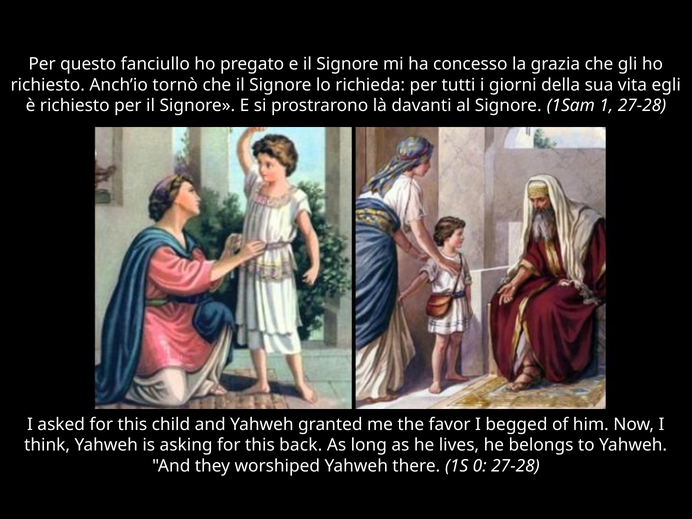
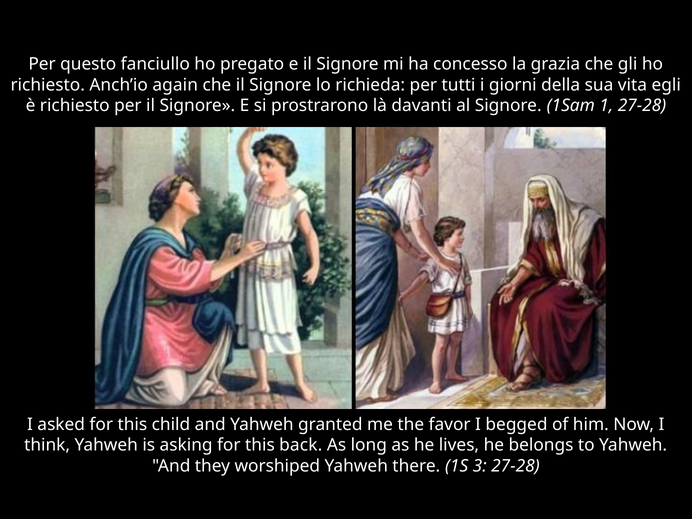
tornò: tornò -> again (175, 85)
0: 0 -> 3 (480, 466)
